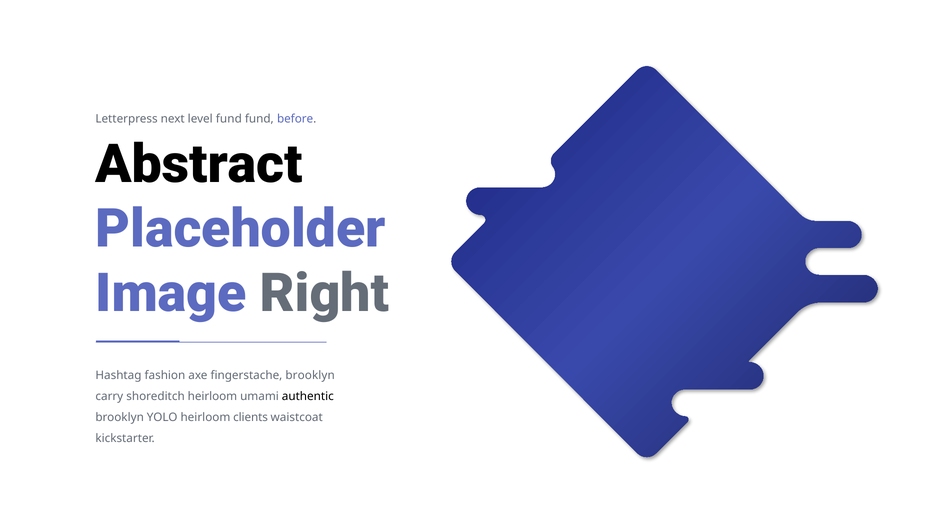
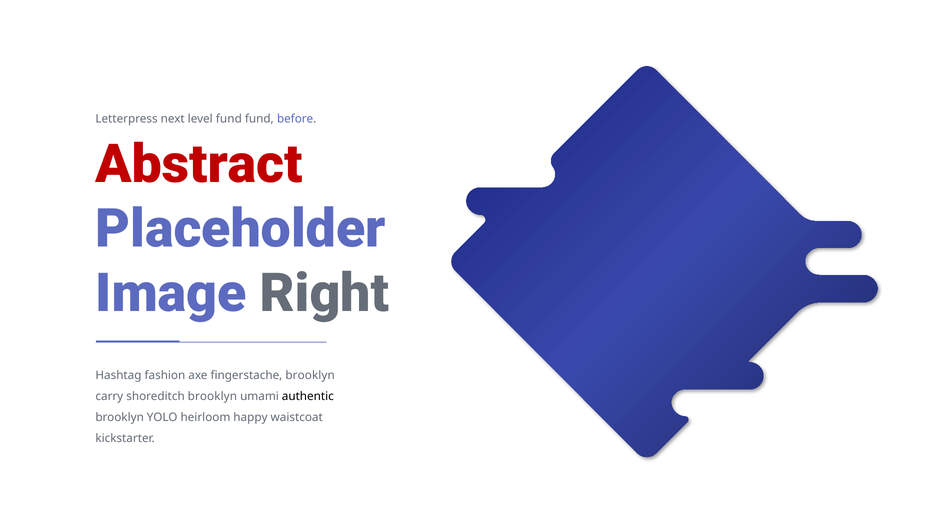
Abstract colour: black -> red (199, 165)
shoreditch heirloom: heirloom -> brooklyn (212, 397)
clients: clients -> happy (250, 418)
